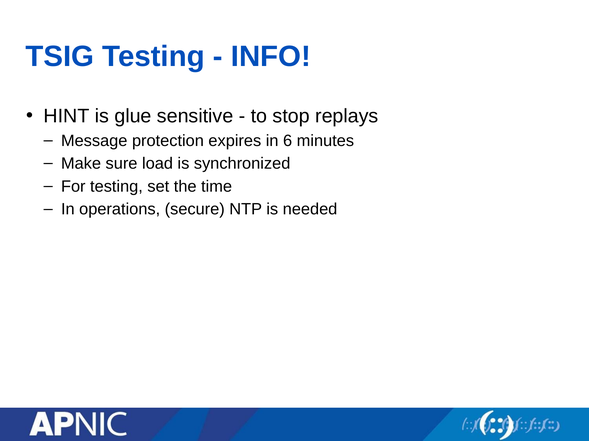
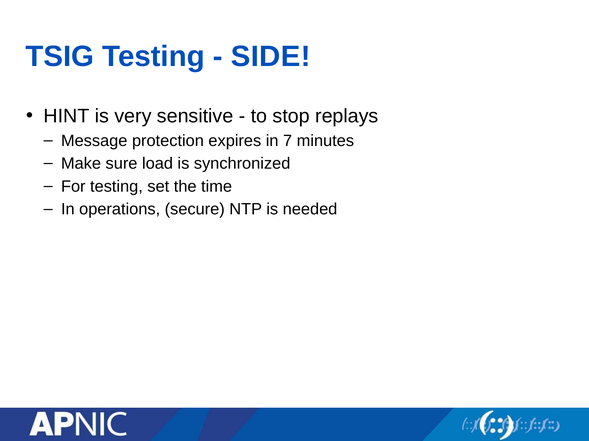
INFO: INFO -> SIDE (271, 57)
glue: glue -> very (133, 116)
6: 6 -> 7 (288, 141)
